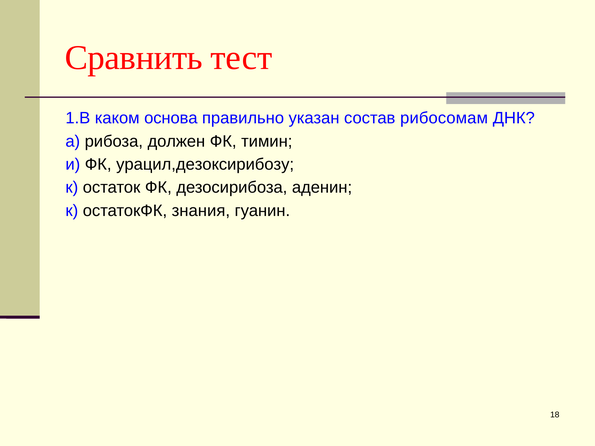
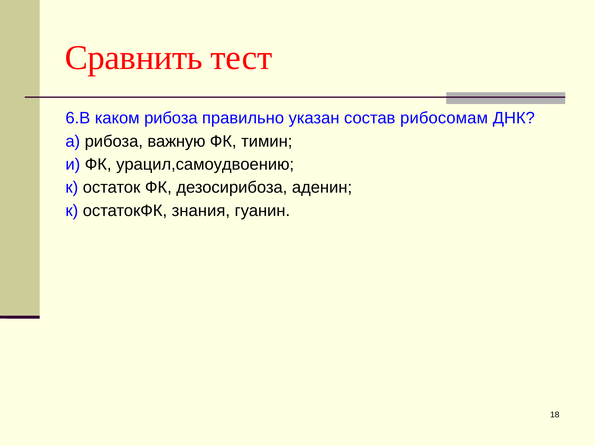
1.В: 1.В -> 6.В (78, 118)
каком основа: основа -> рибоза (171, 118)
должен: должен -> важную (176, 141)
урацил,дезоксирибозу: урацил,дезоксирибозу -> урацил,самоудвоению (205, 164)
